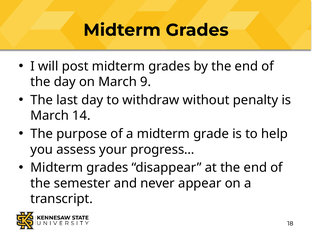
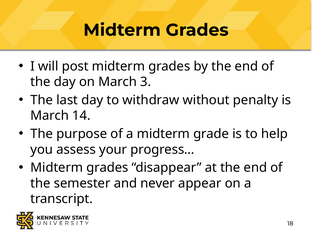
9: 9 -> 3 (146, 82)
